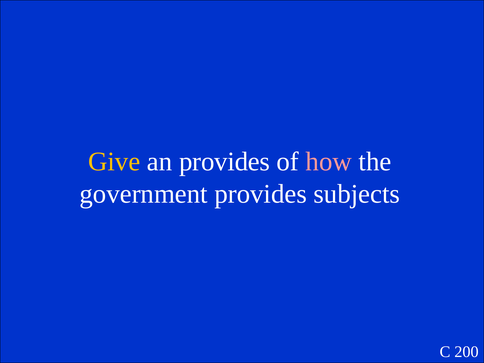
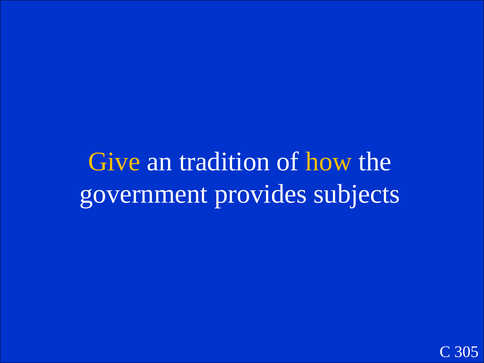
an provides: provides -> tradition (224, 162)
how colour: pink -> yellow (329, 162)
200: 200 -> 305 (467, 352)
